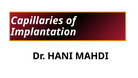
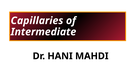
Implantation: Implantation -> Intermediate (43, 32)
